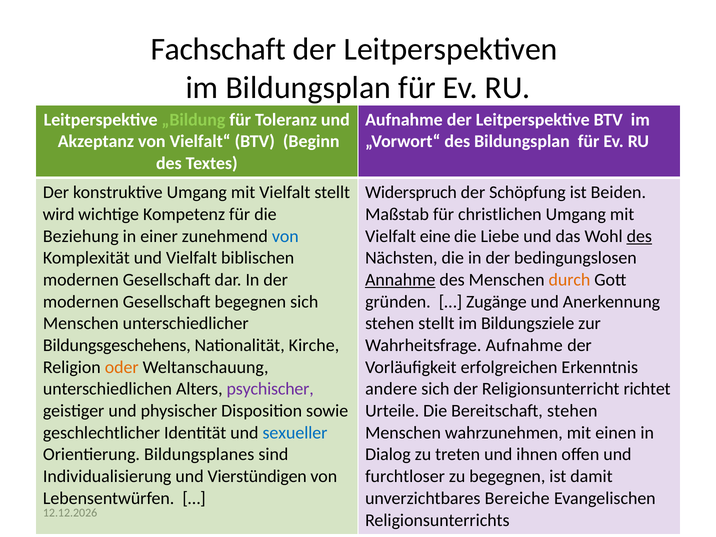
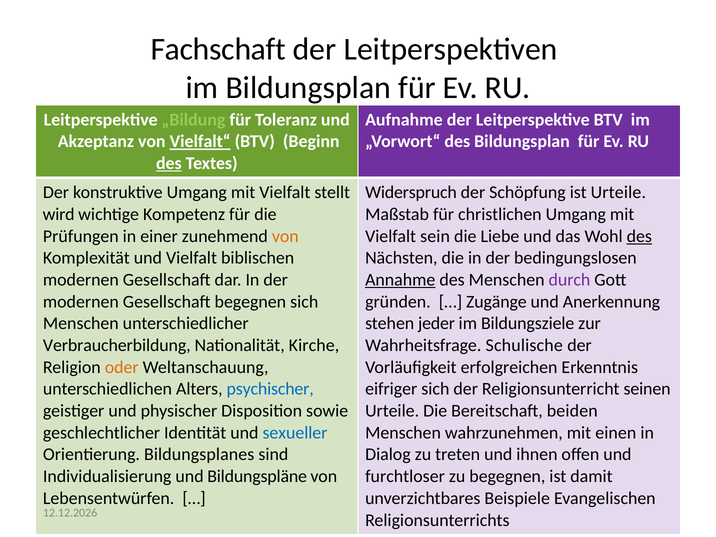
Vielfalt“ underline: none -> present (200, 142)
des underline: none -> present (169, 163)
ist Beiden: Beiden -> Urteile (618, 192)
Beziehung: Beziehung -> Prüfungen (81, 236)
von colour: blue -> orange (285, 236)
eine: eine -> sein (435, 236)
durch colour: orange -> purple (569, 280)
stehen stellt: stellt -> jeder (437, 324)
Bildungsgeschehens: Bildungsgeschehens -> Verbraucherbildung (117, 345)
Wahrheitsfrage Aufnahme: Aufnahme -> Schulische (524, 345)
psychischer colour: purple -> blue (270, 389)
andere: andere -> eifriger (391, 389)
richtet: richtet -> seinen (647, 389)
Bereitschaft stehen: stehen -> beiden (572, 411)
Vierstündigen: Vierstündigen -> Bildungspläne (257, 476)
Bereiche: Bereiche -> Beispiele (517, 498)
